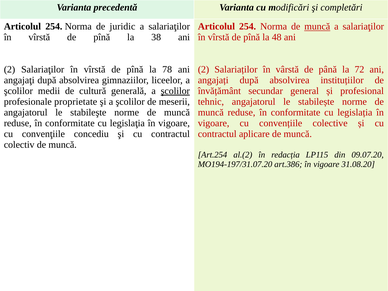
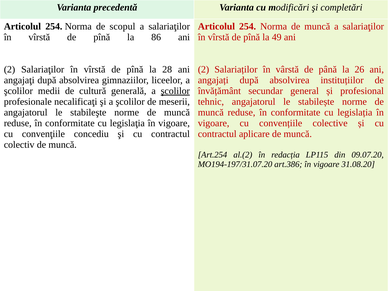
juridic: juridic -> scopul (122, 26)
muncă underline: present -> none (317, 26)
38: 38 -> 86 (156, 37)
48: 48 -> 49 (277, 37)
78: 78 -> 28 (167, 69)
72: 72 -> 26 (359, 69)
proprietate: proprietate -> necalificaţi (76, 102)
